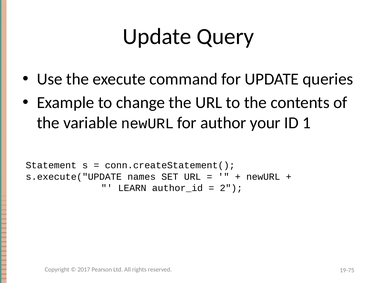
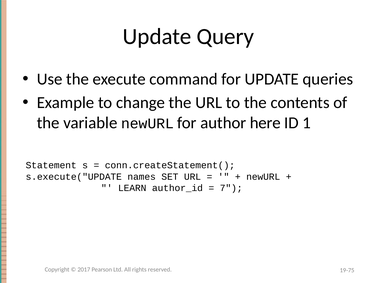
your: your -> here (265, 123)
2: 2 -> 7 (231, 188)
